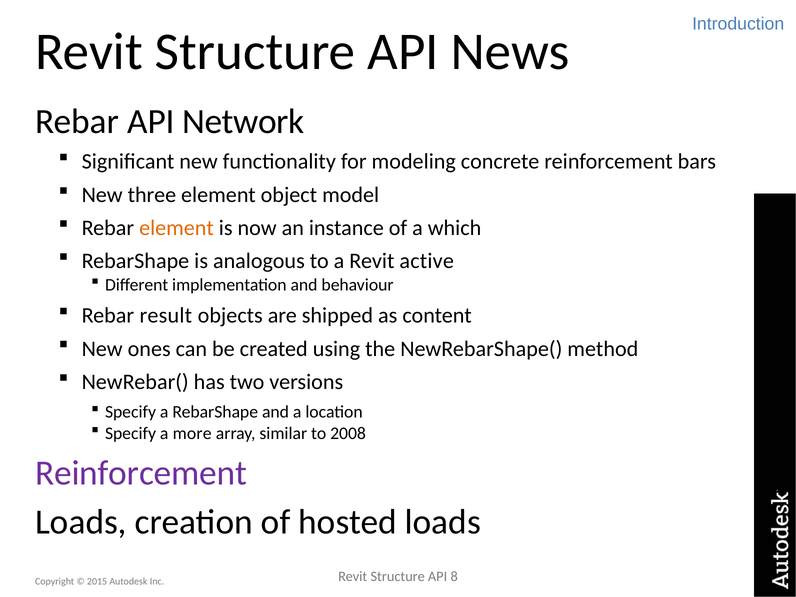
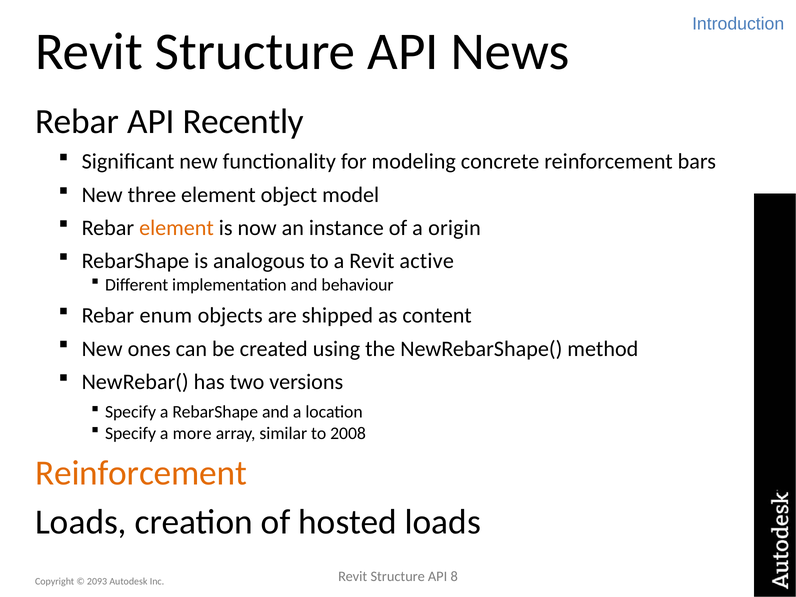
Network: Network -> Recently (243, 121)
which: which -> origin (454, 228)
result: result -> enum (166, 316)
Reinforcement colour: purple -> orange (141, 473)
2015: 2015 -> 2093 (97, 581)
